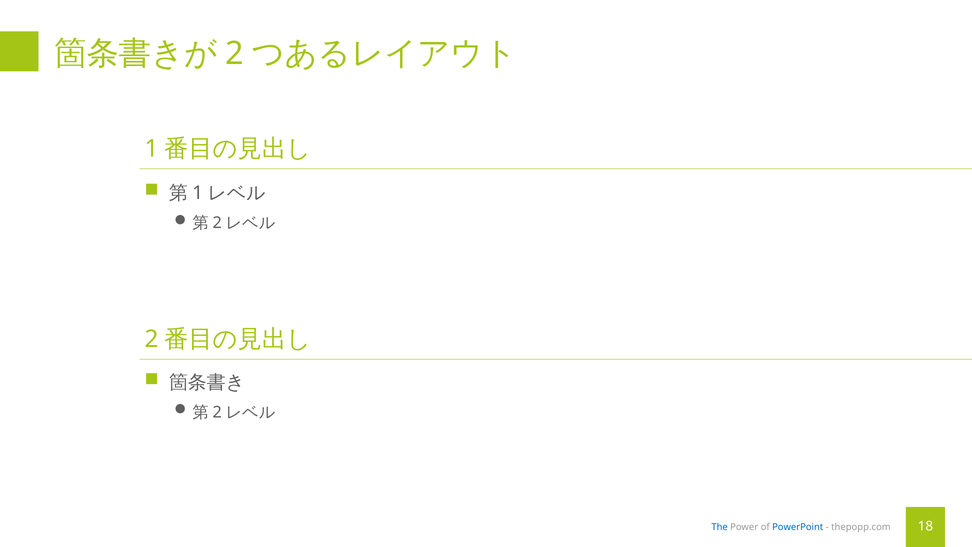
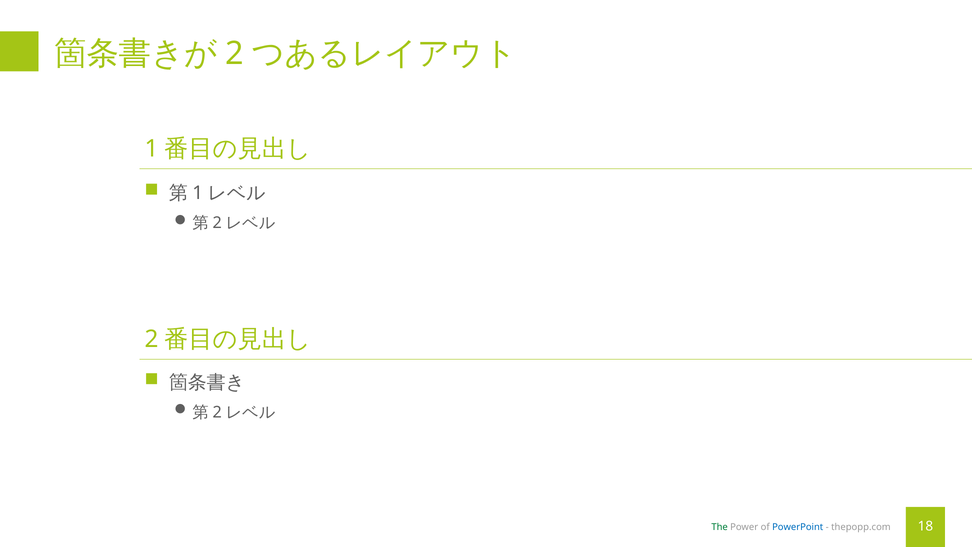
The colour: blue -> green (720, 527)
